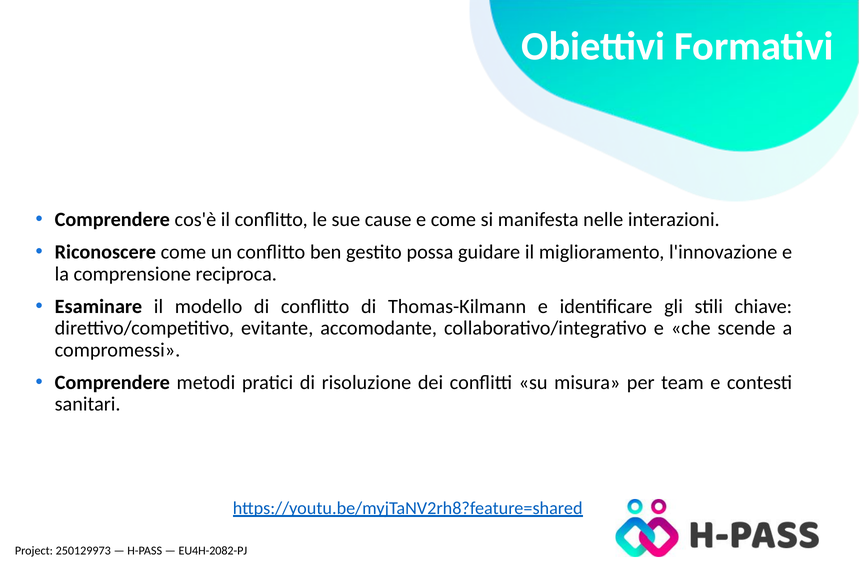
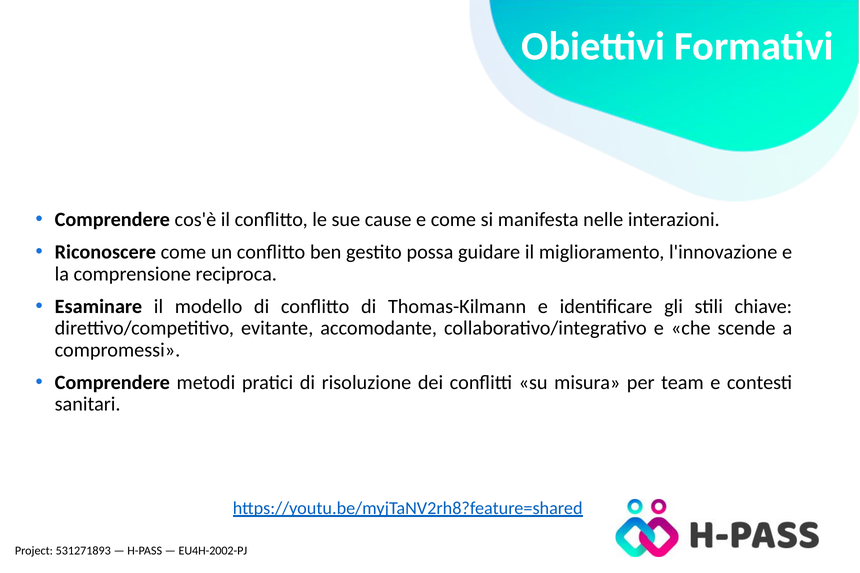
250129973: 250129973 -> 531271893 (83, 551)
EU4H-2082-PJ: EU4H-2082-PJ -> EU4H-2002-PJ (213, 551)
